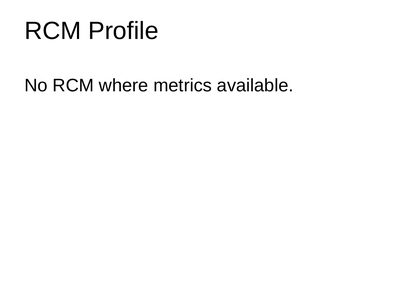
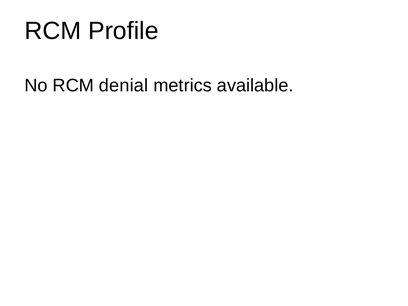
where: where -> denial (124, 86)
